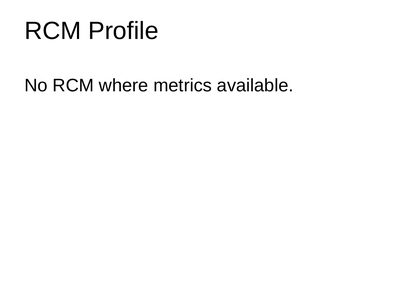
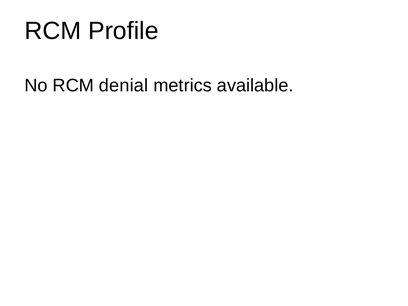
where: where -> denial (124, 86)
